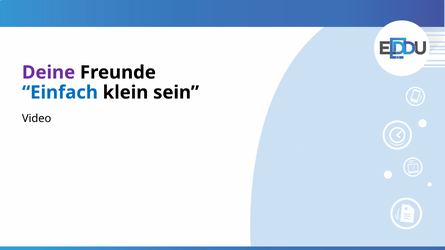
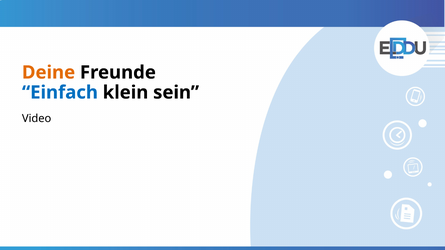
Deine colour: purple -> orange (49, 73)
